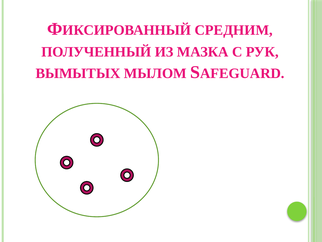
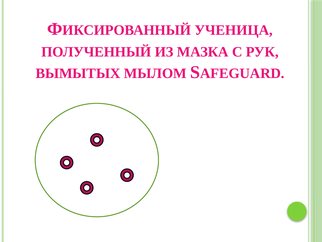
СРЕДНИМ: СРЕДНИМ -> УЧЕНИЦА (234, 30)
